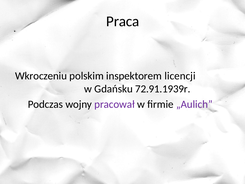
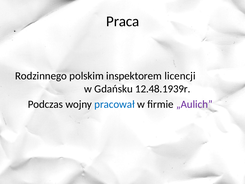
Wkroczeniu: Wkroczeniu -> Rodzinnego (41, 76)
72.91.1939r: 72.91.1939r -> 12.48.1939r (163, 89)
pracował colour: purple -> blue (115, 104)
